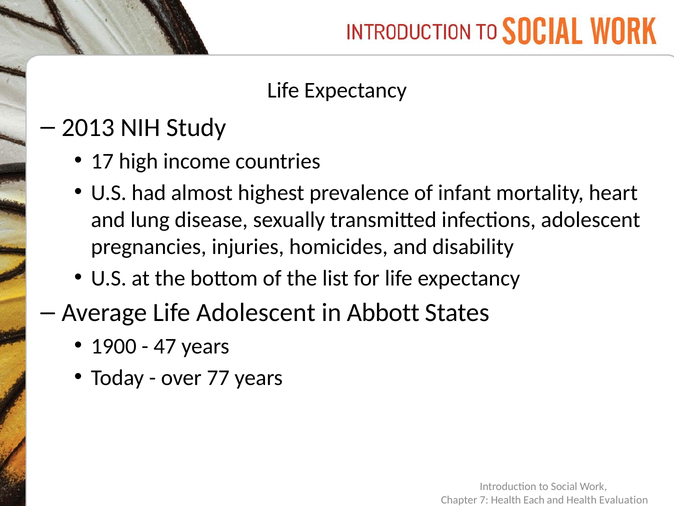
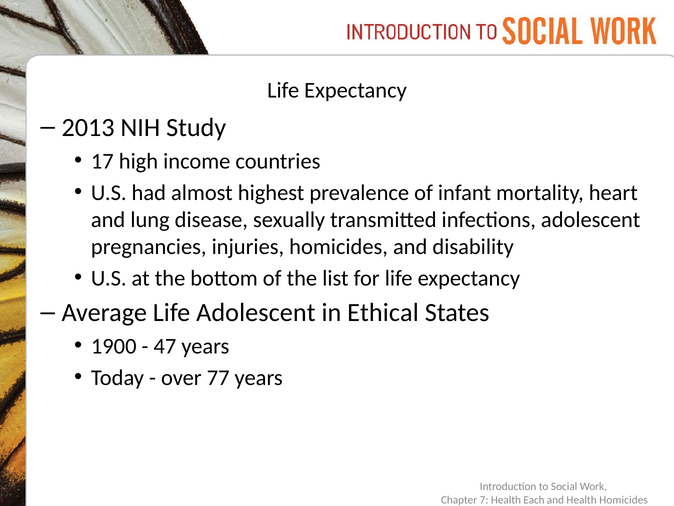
Abbott: Abbott -> Ethical (383, 313)
Health Evaluation: Evaluation -> Homicides (624, 500)
